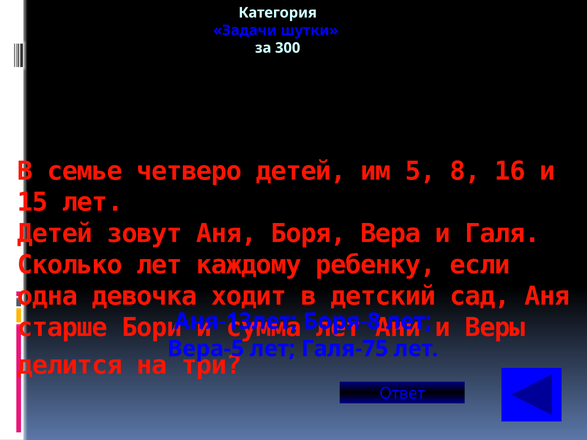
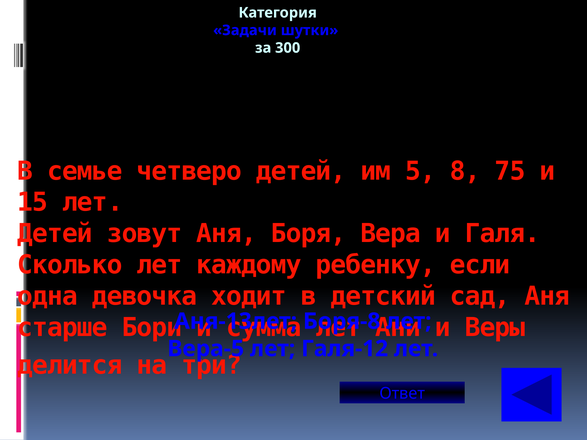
16: 16 -> 75 (510, 171)
Галя-75: Галя-75 -> Галя-12 (345, 349)
